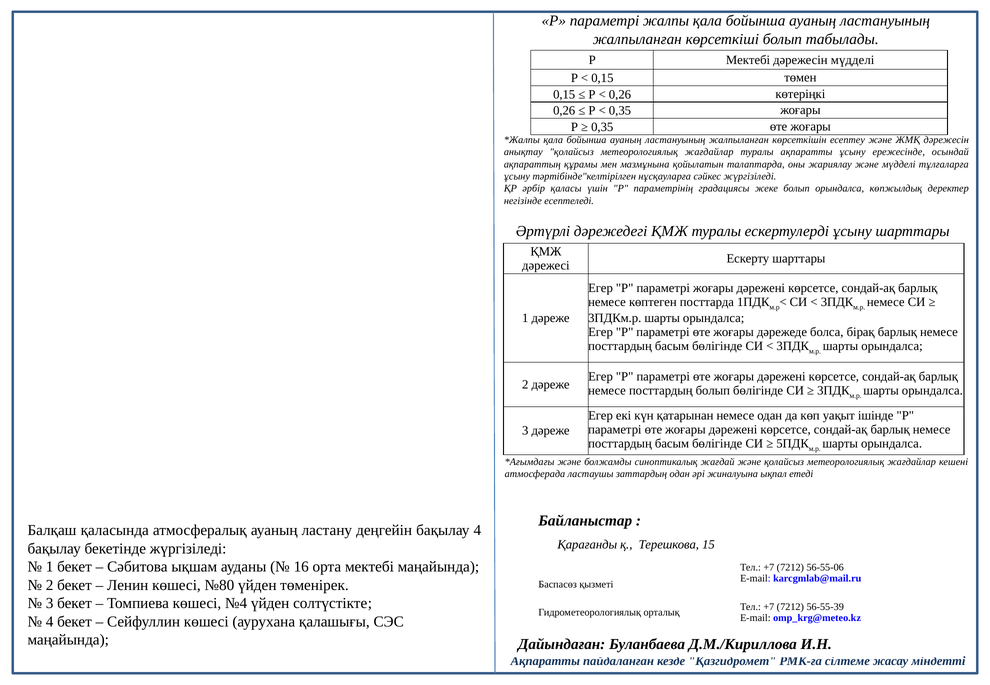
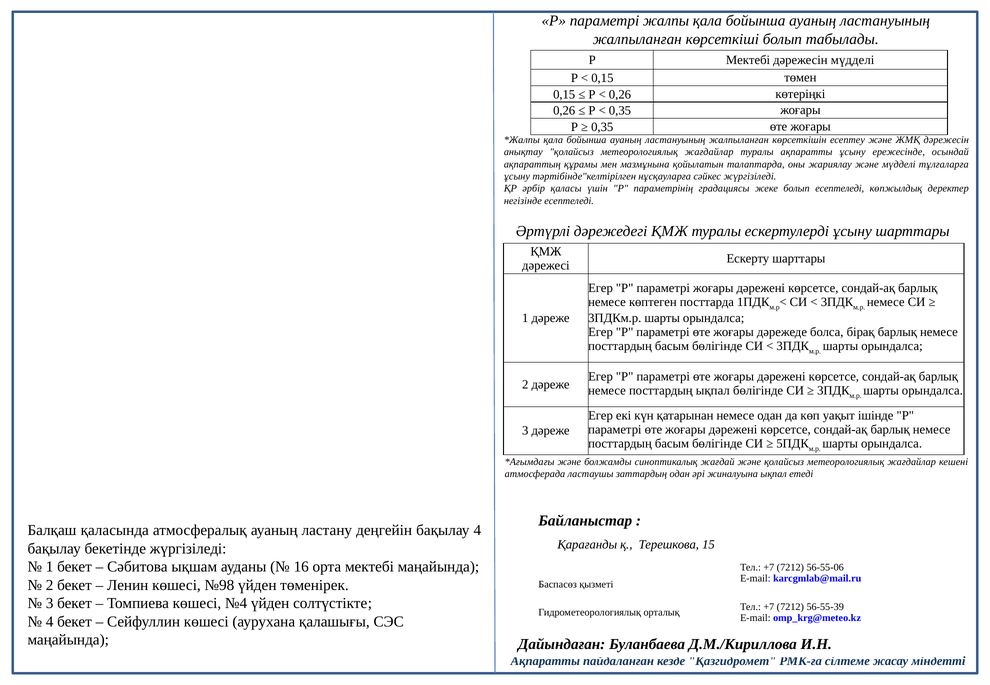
болып орындалса: орындалса -> есептеледі (840, 189)
посттардың болып: болып -> ықпал (713, 391)
№80: №80 -> №98 (219, 585)
